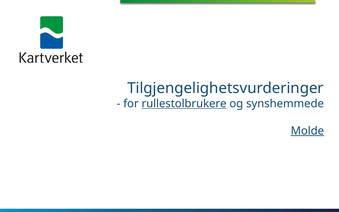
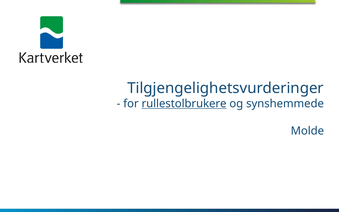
Molde underline: present -> none (307, 131)
